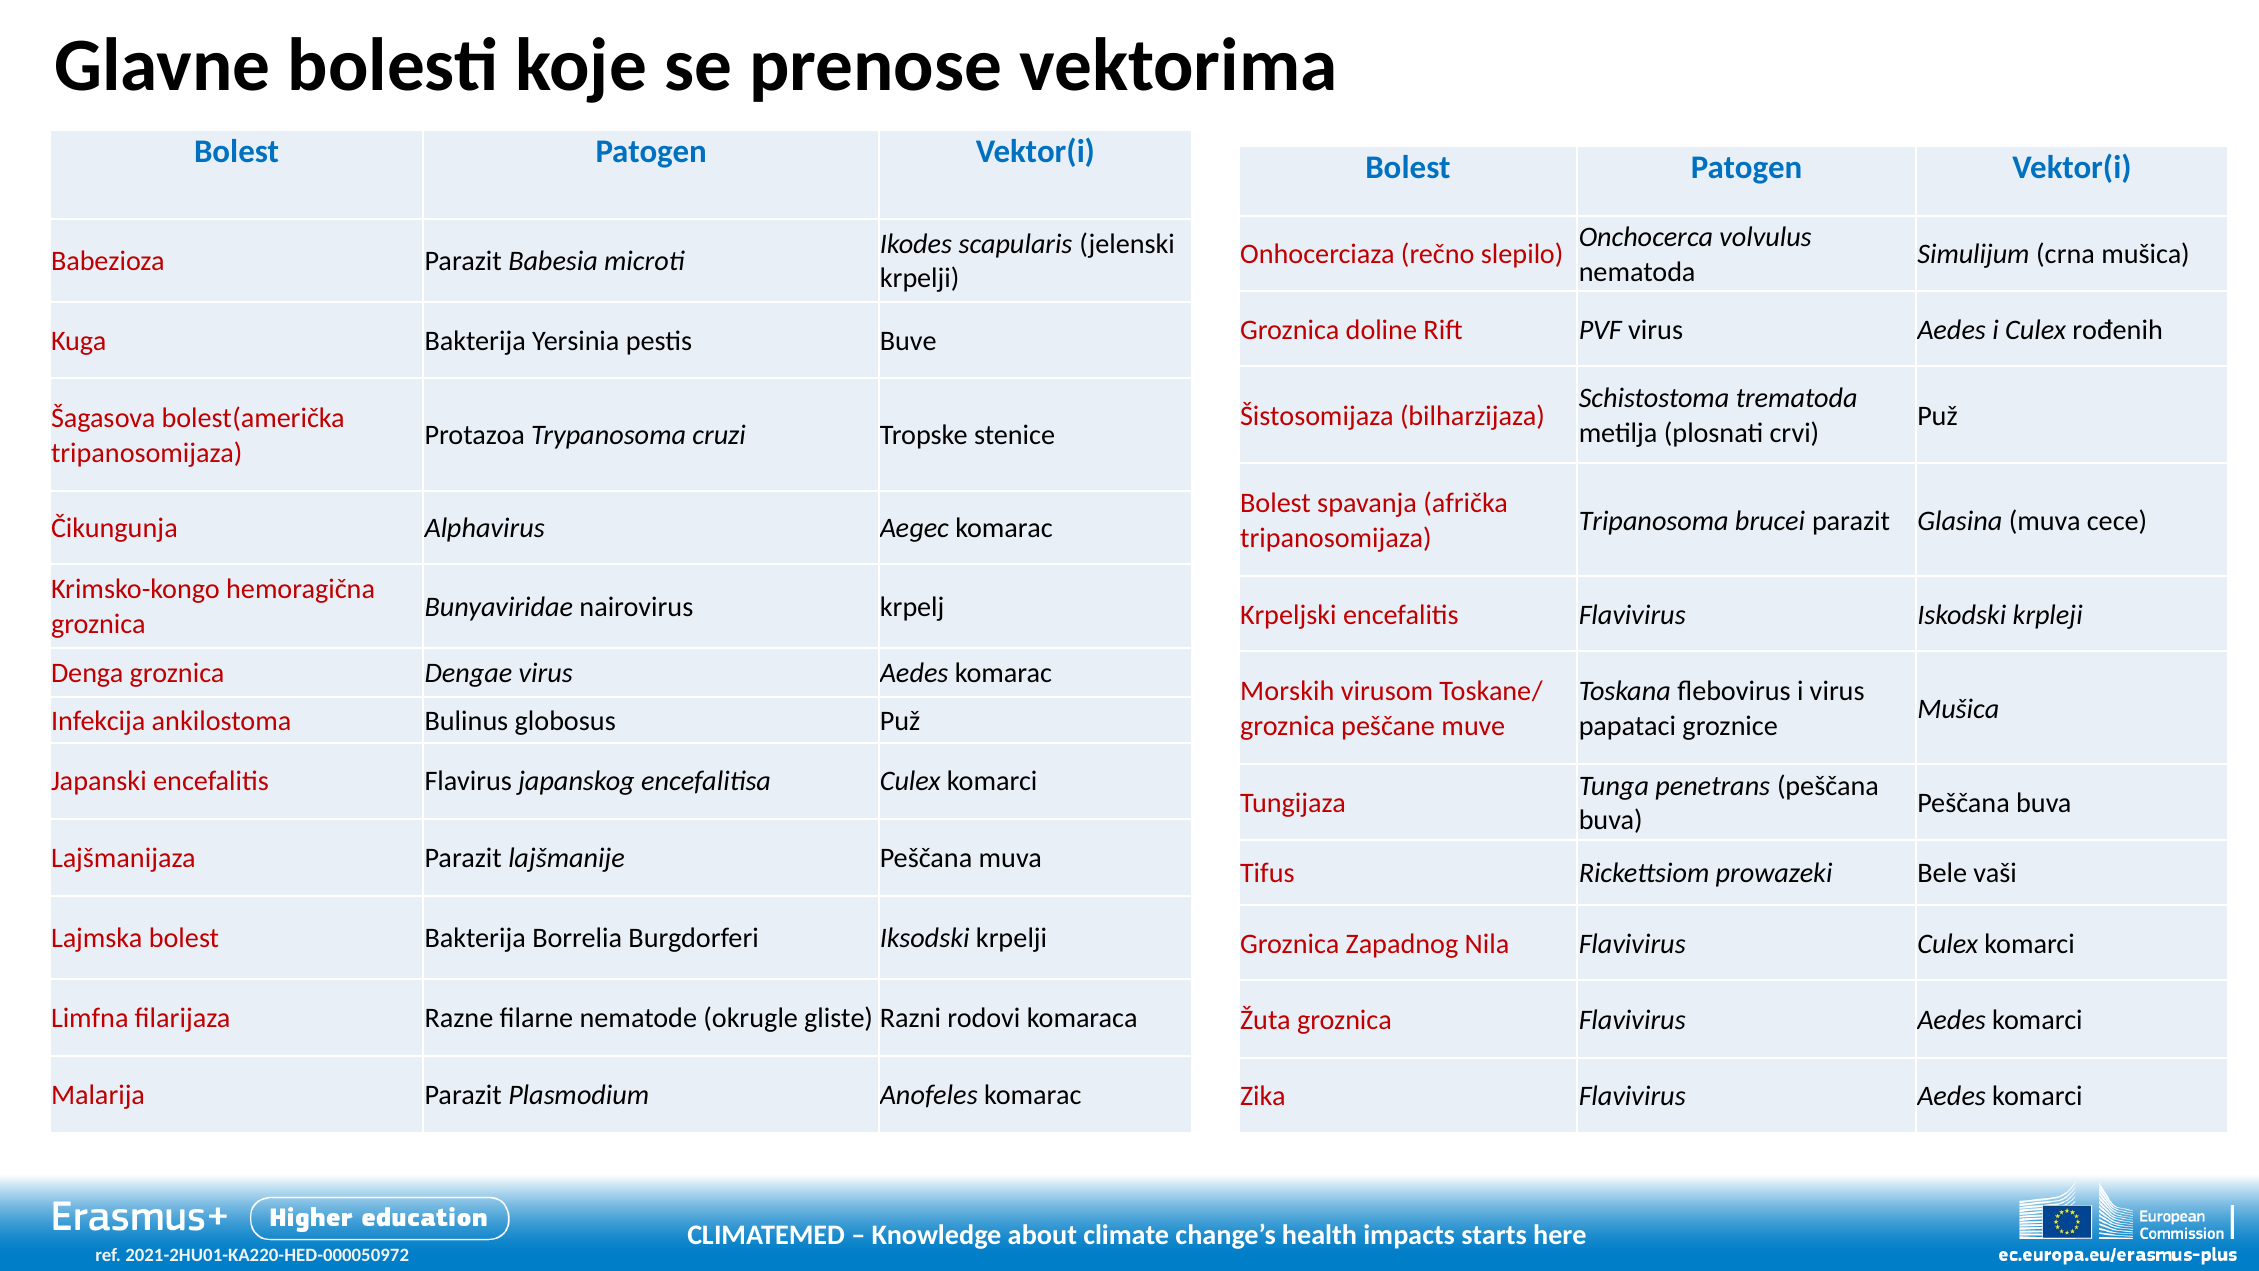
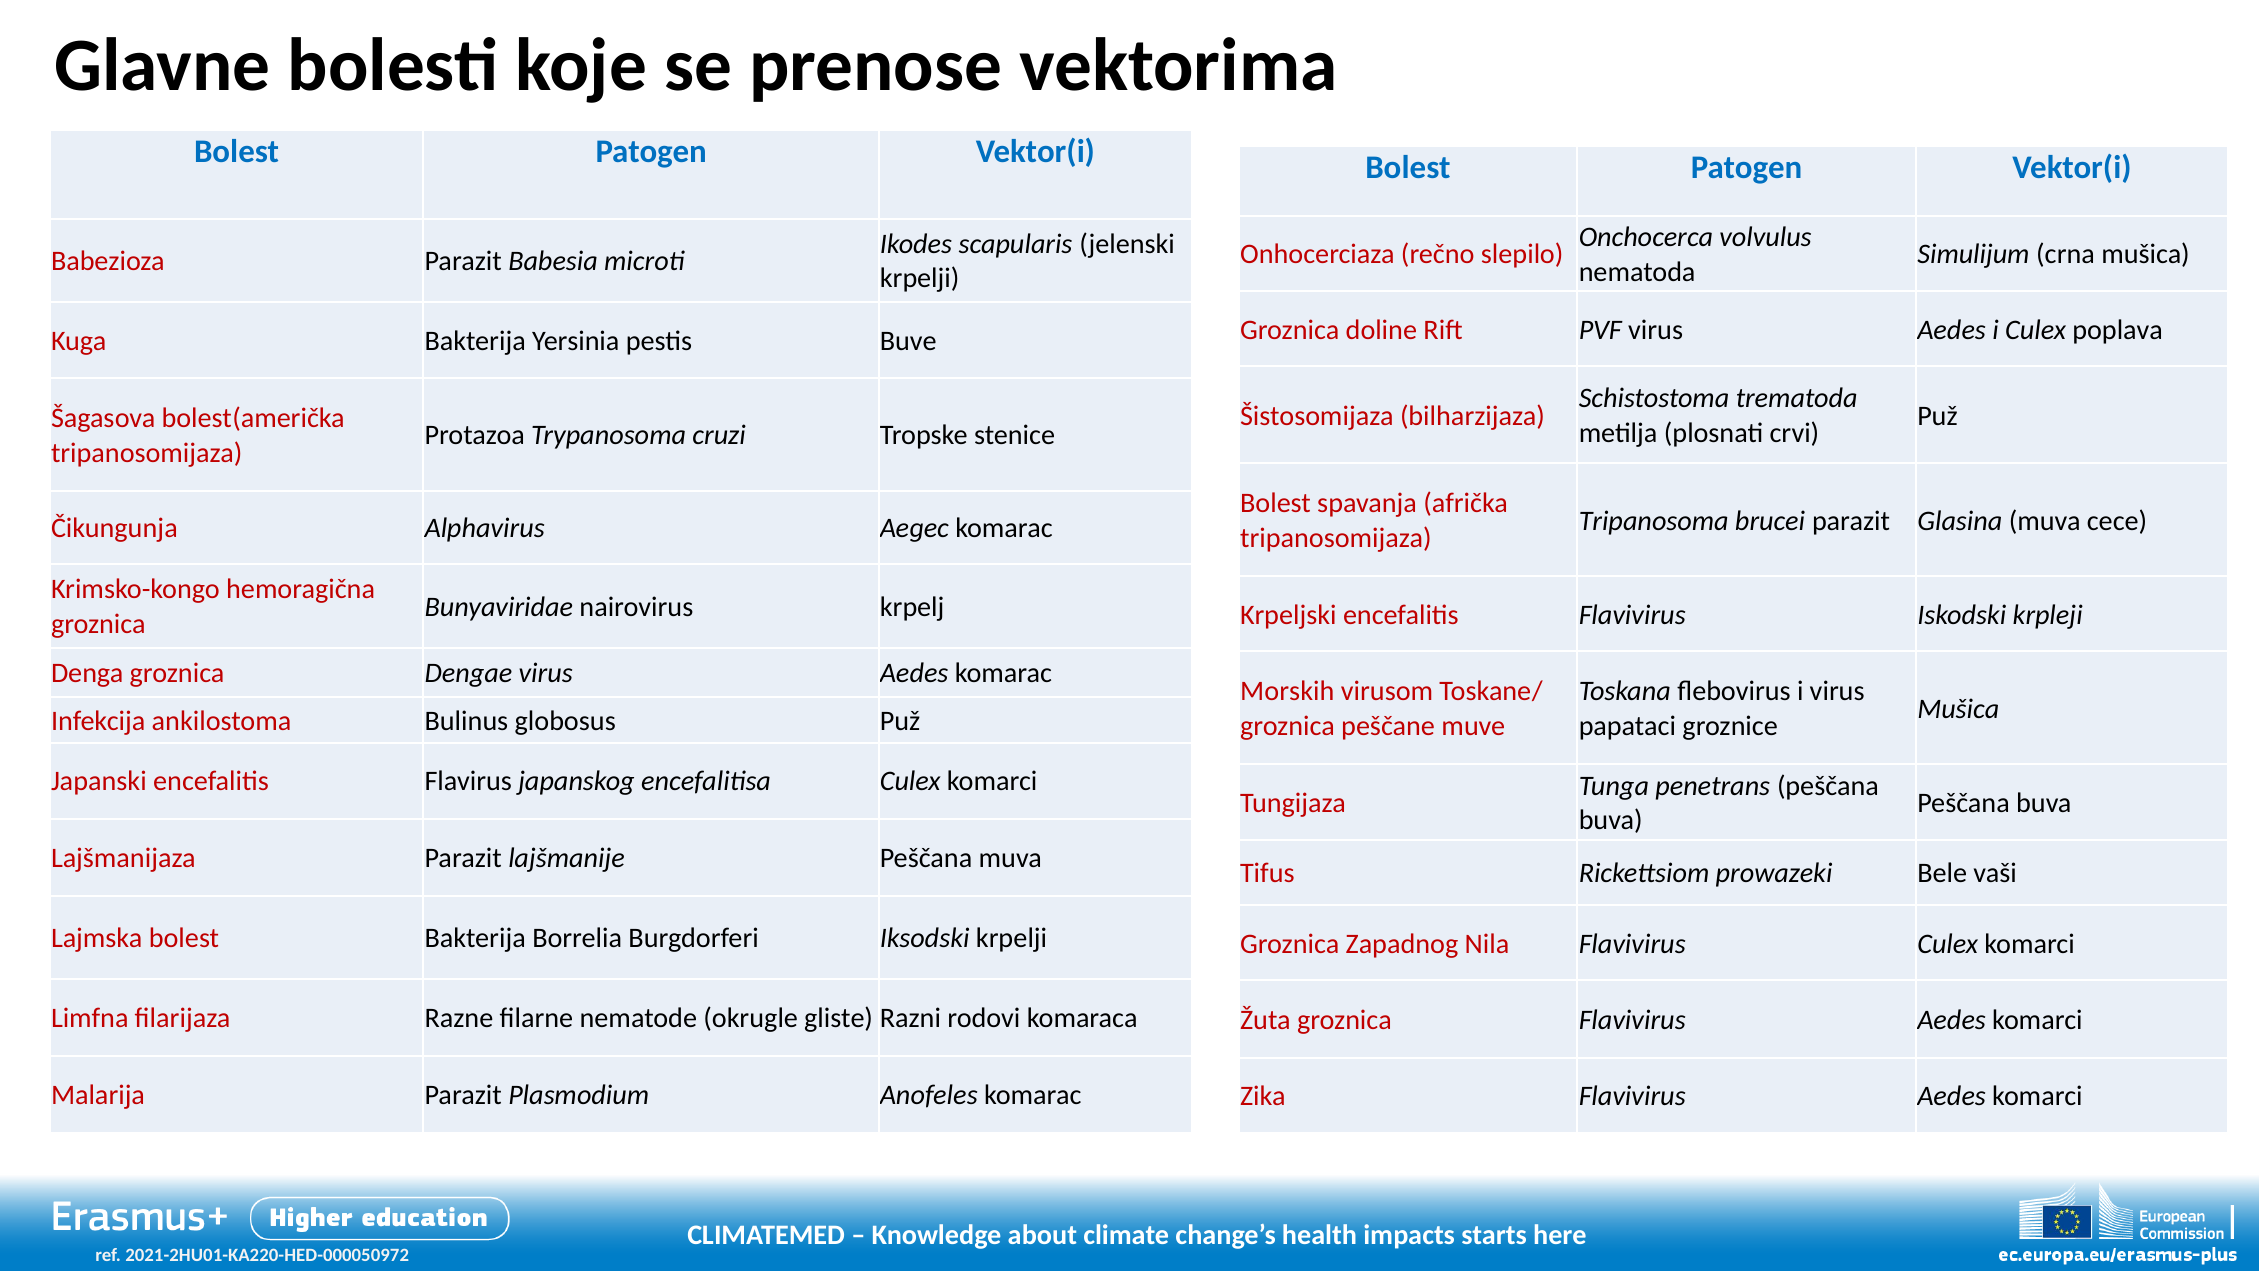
rođenih: rođenih -> poplava (2118, 330)
